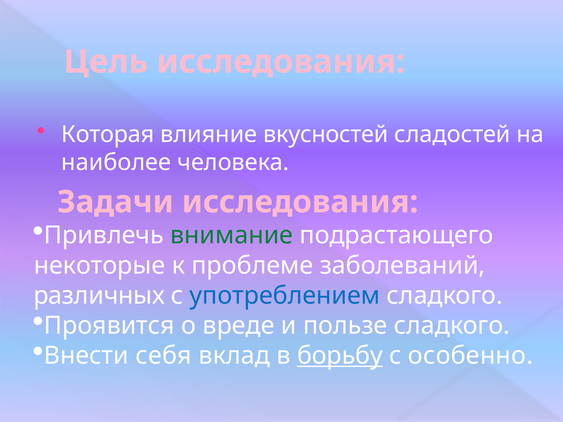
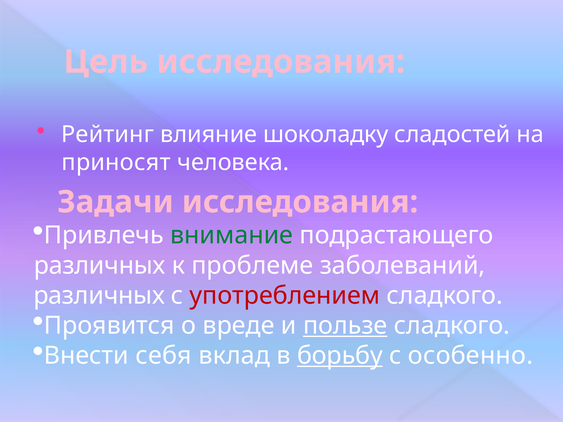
Которая: Которая -> Рейтинг (108, 134)
вкусностей: вкусностей -> шоколадку (326, 134)
наиболее: наиболее -> приносят (116, 163)
некоторые: некоторые -> различных (100, 266)
употреблением colour: blue -> red (285, 296)
пользе underline: none -> present (345, 326)
